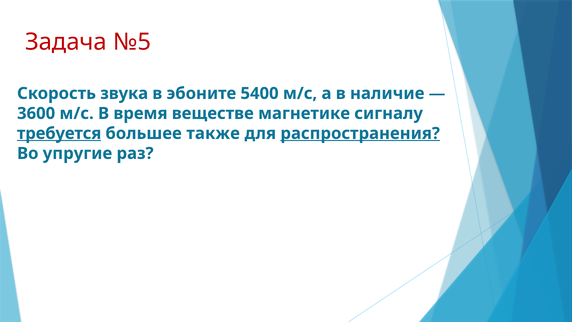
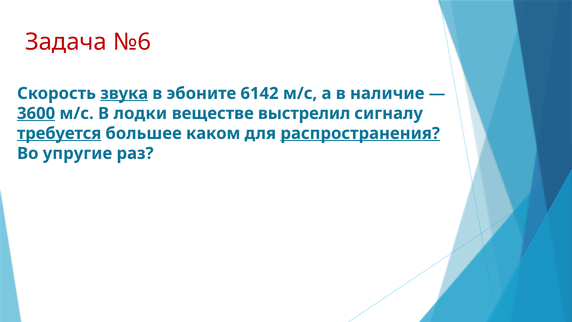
№5: №5 -> №6 (132, 42)
звука underline: none -> present (124, 93)
5400: 5400 -> 6142 (260, 93)
3600 underline: none -> present (36, 113)
время: время -> лодки (140, 113)
магнетике: магнетике -> выстрелил (304, 113)
также: также -> каком (213, 133)
